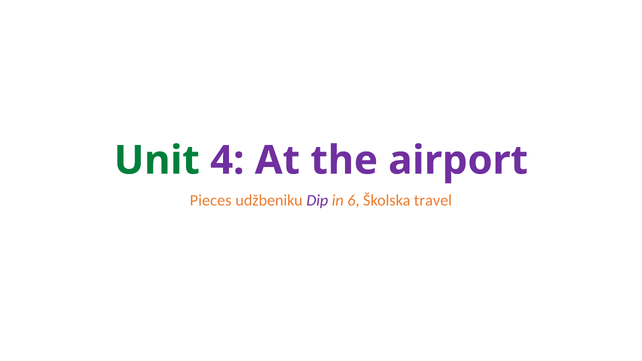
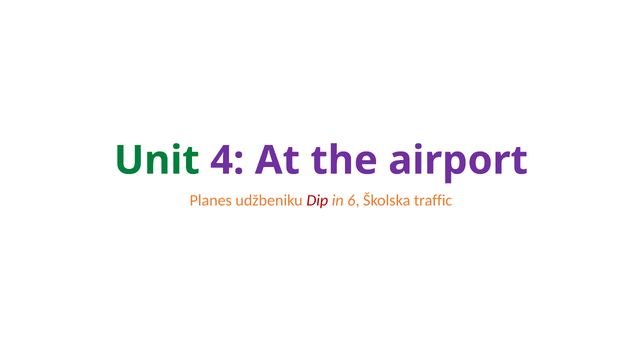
Pieces: Pieces -> Planes (211, 201)
Dip colour: purple -> red (317, 201)
travel: travel -> traffic (433, 201)
